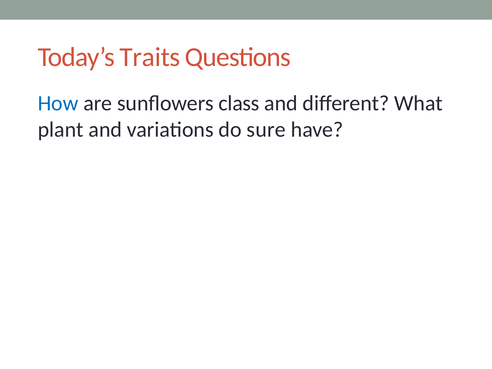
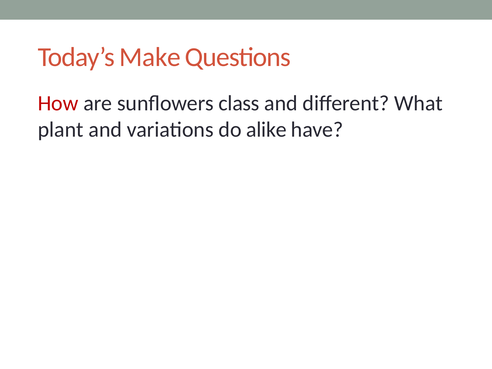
Traits: Traits -> Make (150, 57)
How colour: blue -> red (58, 103)
sure: sure -> alike (266, 129)
